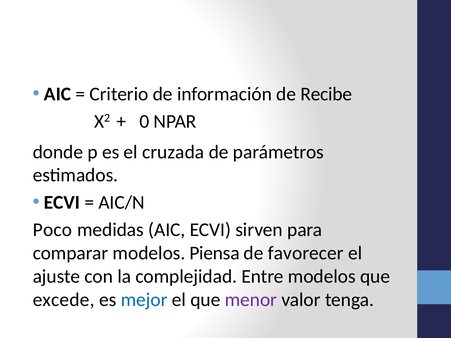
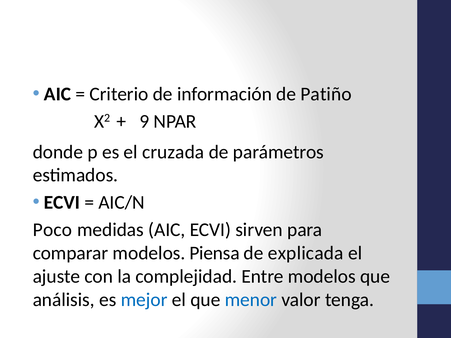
Recibe: Recibe -> Patiño (326, 94)
0: 0 -> 9 (144, 122)
favorecer: favorecer -> explicada (306, 253)
excede: excede -> análisis (64, 300)
menor colour: purple -> blue (251, 300)
